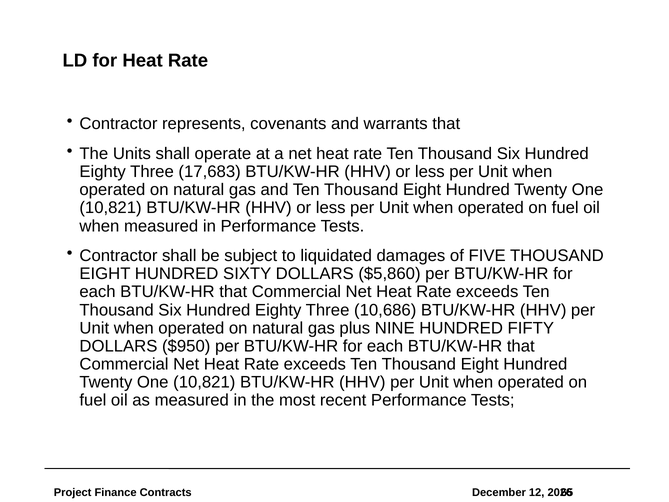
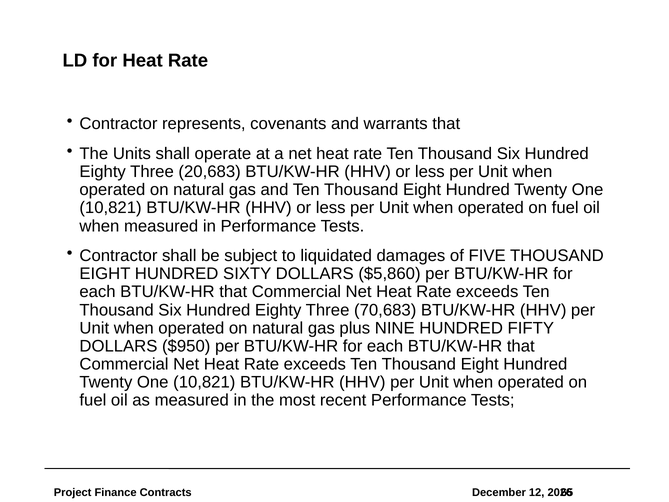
17,683: 17,683 -> 20,683 (210, 172)
10,686: 10,686 -> 70,683 (385, 310)
